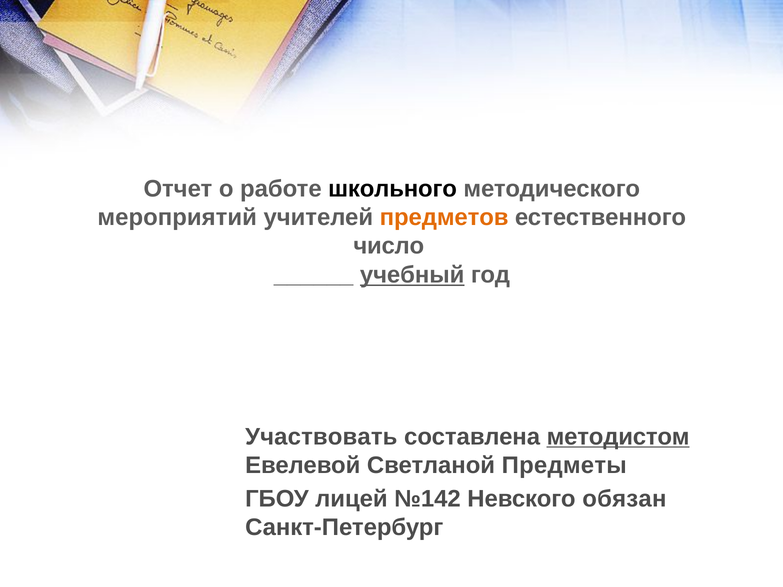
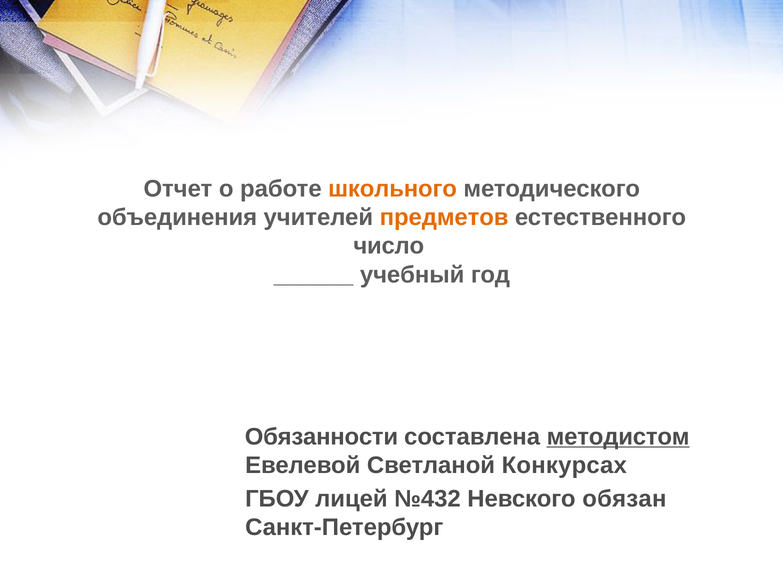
школьного colour: black -> orange (393, 189)
мероприятий: мероприятий -> объединения (177, 218)
учебный underline: present -> none (412, 275)
Участвовать: Участвовать -> Обязанности (321, 437)
Предметы: Предметы -> Конкурсах (564, 466)
№142: №142 -> №432 (428, 499)
